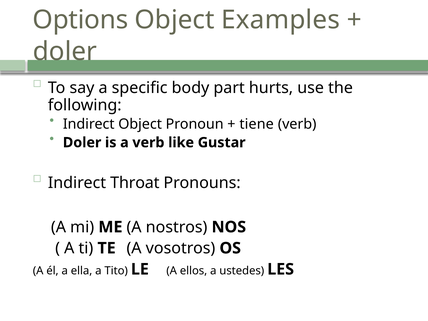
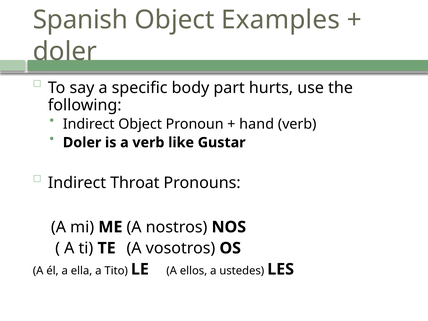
Options: Options -> Spanish (80, 20)
tiene: tiene -> hand (257, 124)
